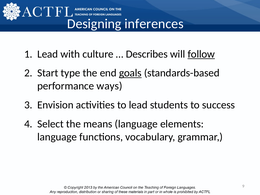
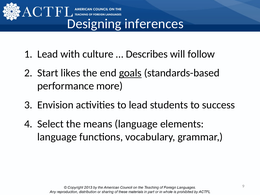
follow underline: present -> none (201, 54)
type: type -> likes (70, 73)
ways: ways -> more (110, 86)
